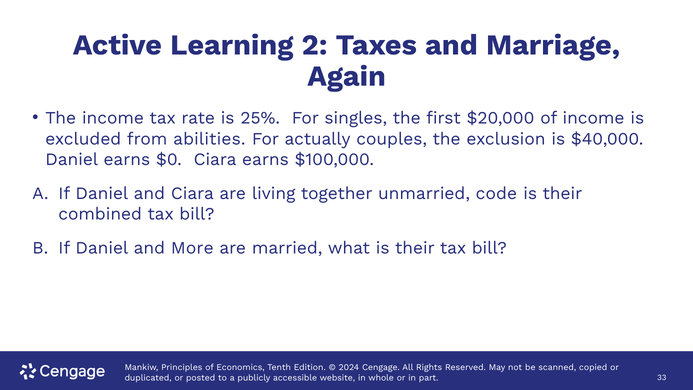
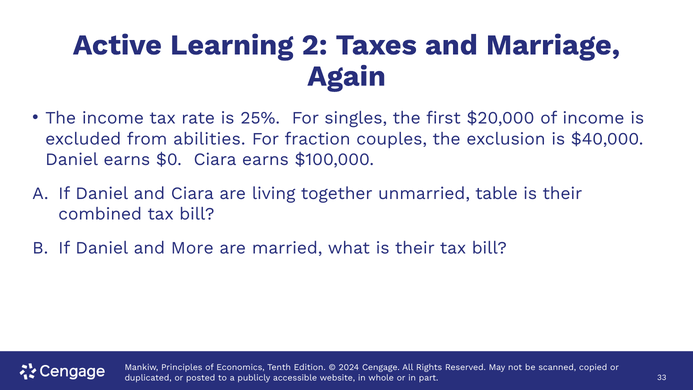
actually: actually -> fraction (318, 139)
code: code -> table (497, 193)
